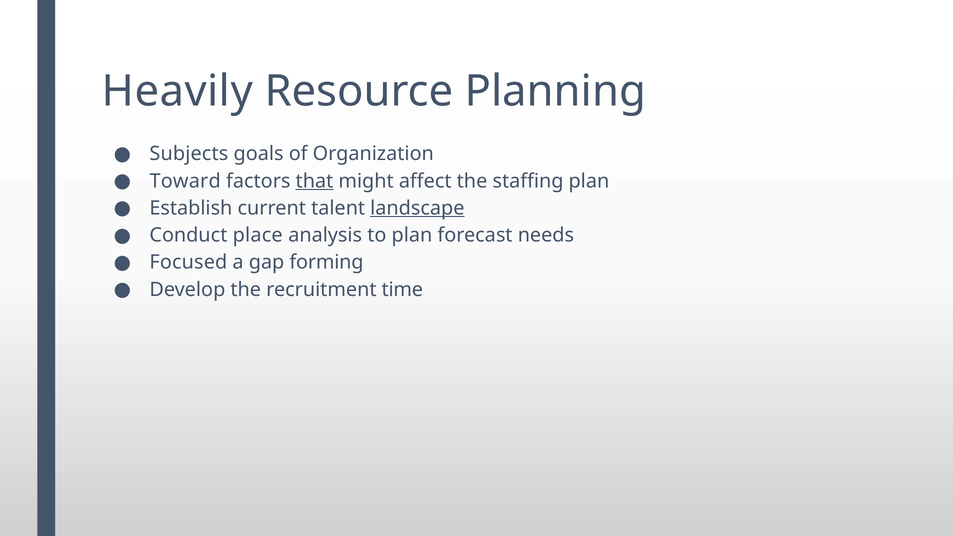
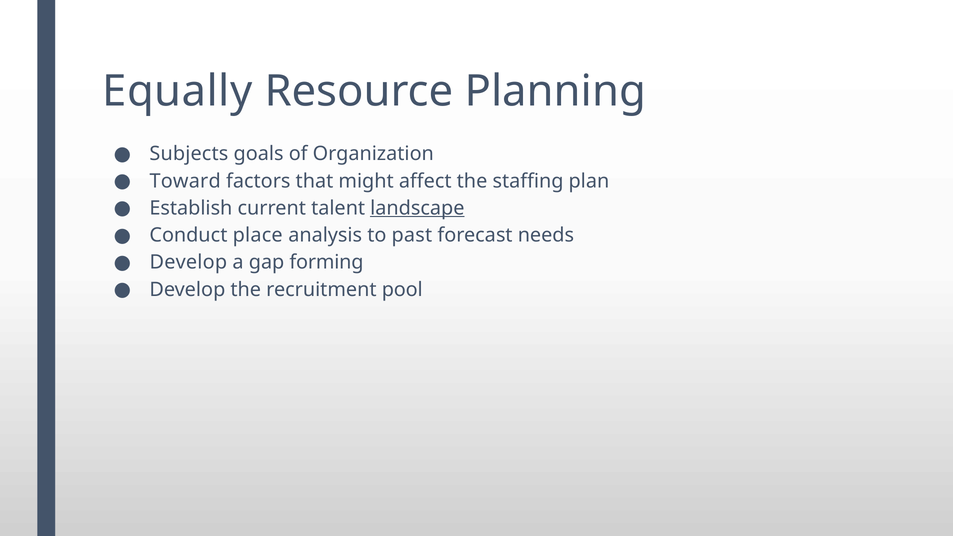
Heavily: Heavily -> Equally (177, 91)
that underline: present -> none (314, 181)
to plan: plan -> past (412, 235)
Focused: Focused -> Develop (188, 262)
time: time -> pool (402, 290)
